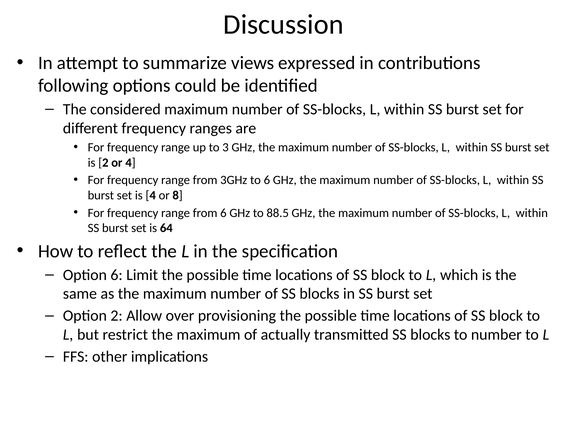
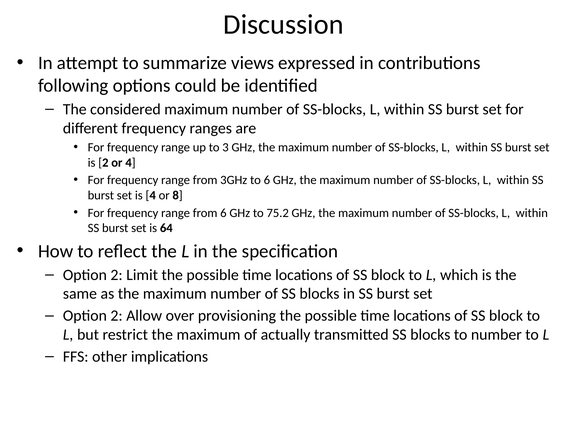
88.5: 88.5 -> 75.2 (278, 213)
6: 6 -> 2 (117, 275)
